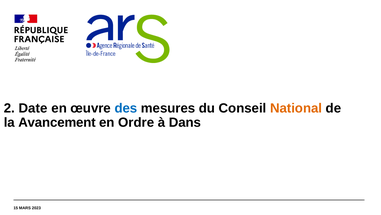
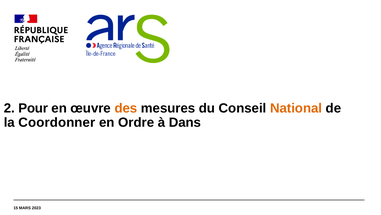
Date: Date -> Pour (33, 108)
des colour: blue -> orange (126, 108)
Avancement: Avancement -> Coordonner (57, 122)
